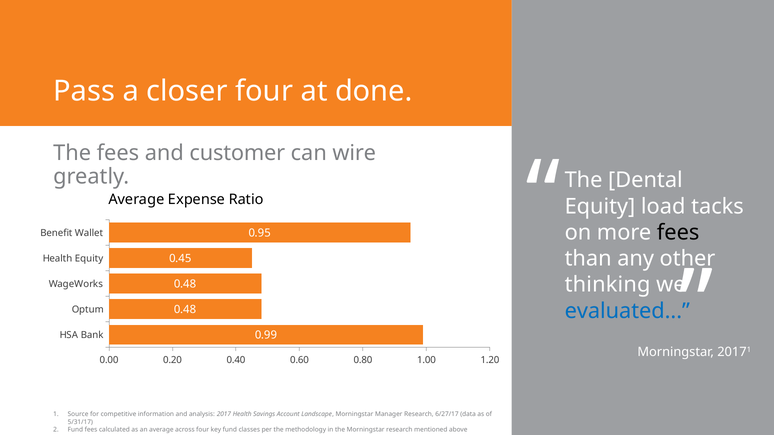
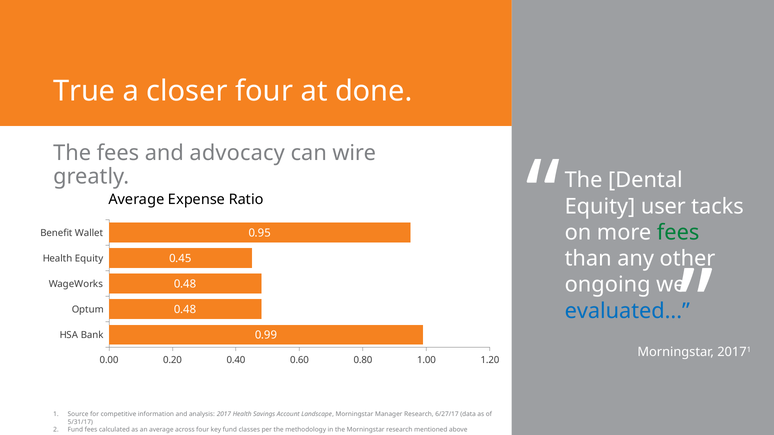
Pass: Pass -> True (84, 91)
customer: customer -> advocacy (237, 153)
load: load -> user (663, 207)
fees colour: black -> green (678, 233)
thinking: thinking -> ongoing (608, 285)
